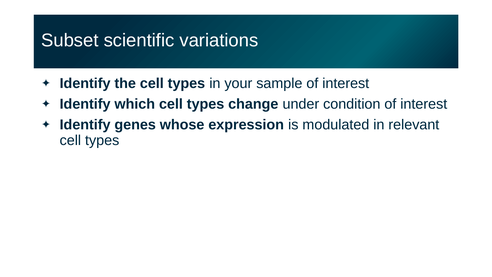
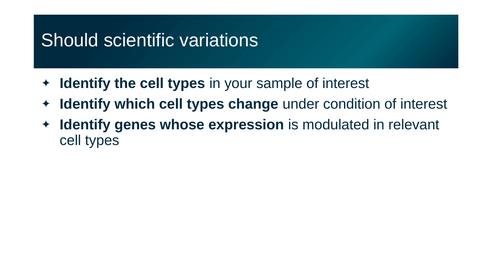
Subset: Subset -> Should (70, 40)
